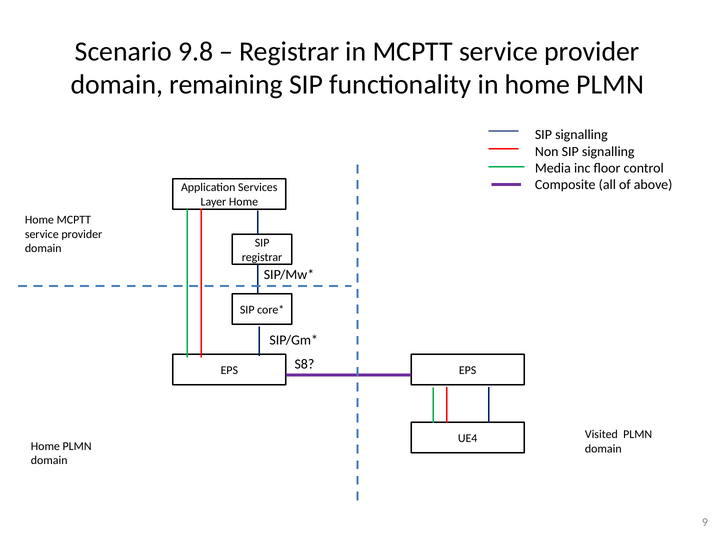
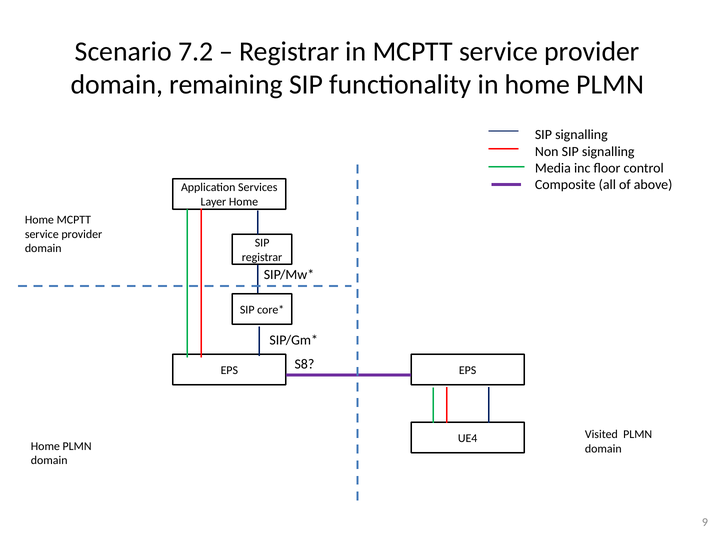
9.8: 9.8 -> 7.2 (196, 51)
